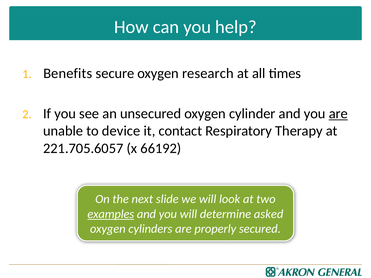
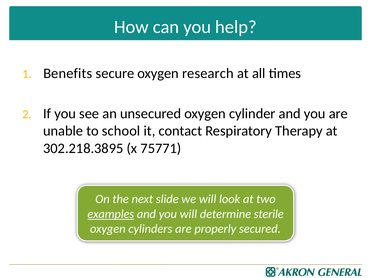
are underline: present -> none (338, 114)
device: device -> school (121, 131)
221.705.6057: 221.705.6057 -> 302.218.3895 (83, 148)
66192: 66192 -> 75771 (161, 148)
asked: asked -> sterile (269, 214)
